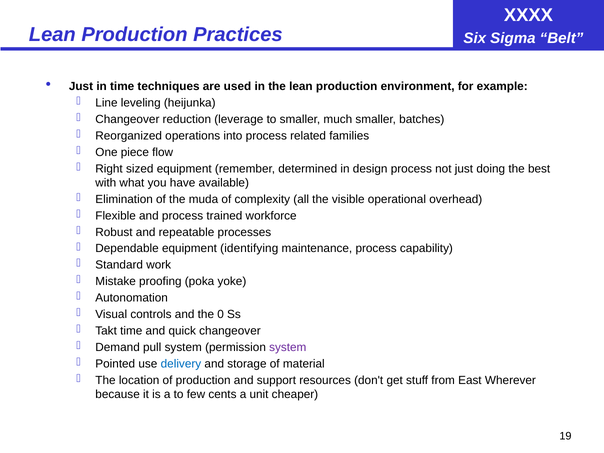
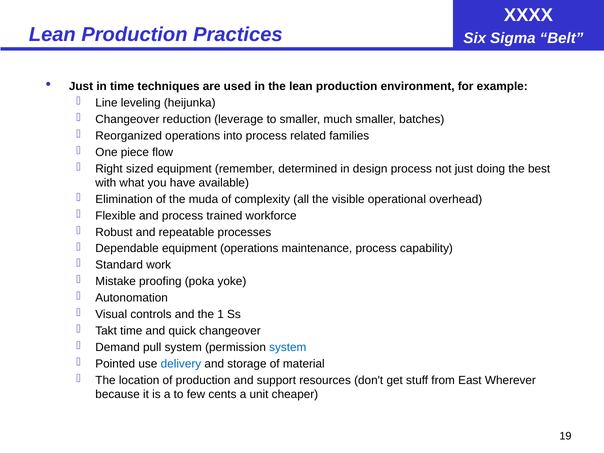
equipment identifying: identifying -> operations (249, 249)
0: 0 -> 1 (221, 314)
system colour: purple -> blue (288, 347)
